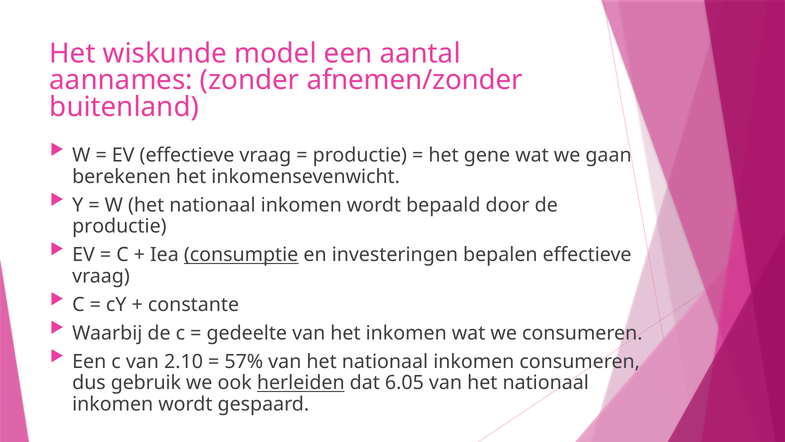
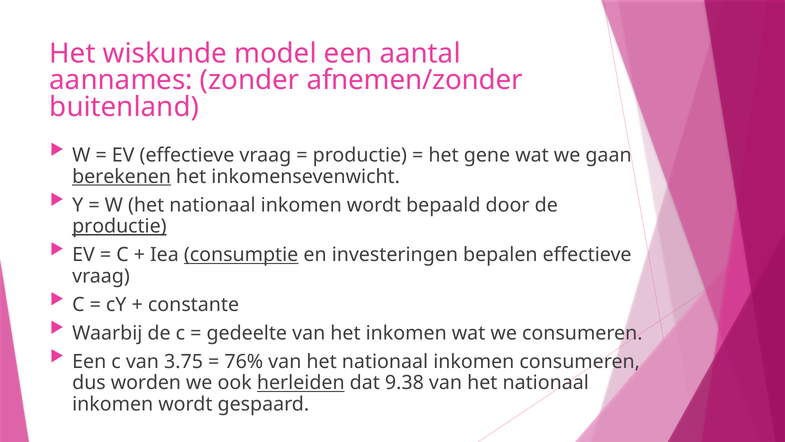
berekenen underline: none -> present (122, 176)
productie underline: none -> present (119, 226)
2.10: 2.10 -> 3.75 (184, 361)
57%: 57% -> 76% (244, 361)
gebruik: gebruik -> worden (146, 383)
6.05: 6.05 -> 9.38 (404, 383)
